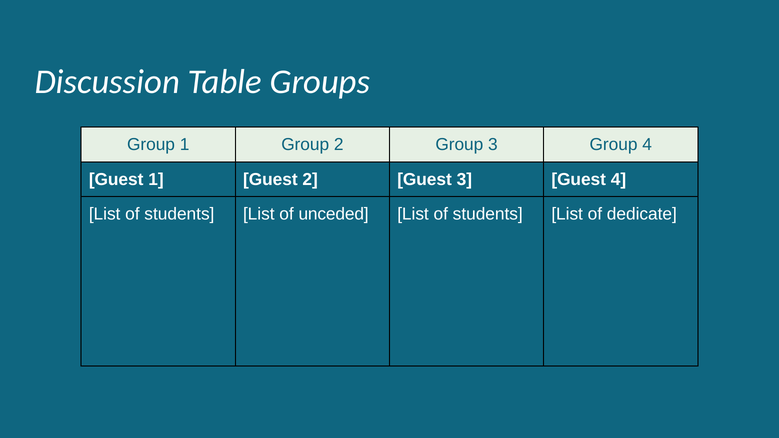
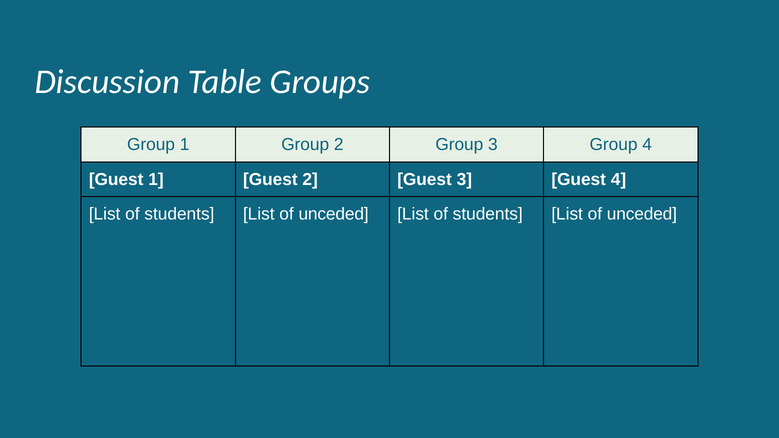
dedicate: dedicate -> unceded (642, 214)
